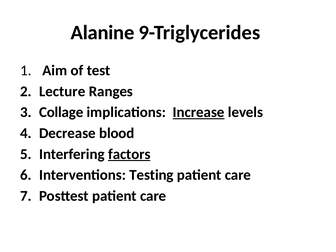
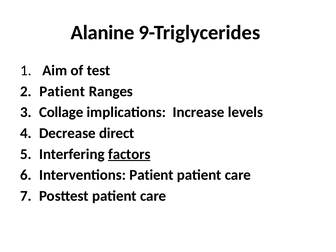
Lecture: Lecture -> Patient (62, 91)
Increase underline: present -> none (199, 112)
blood: blood -> direct (117, 133)
Interventions Testing: Testing -> Patient (151, 175)
